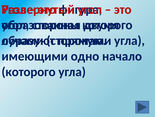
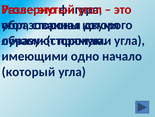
которого: которого -> который (28, 71)
